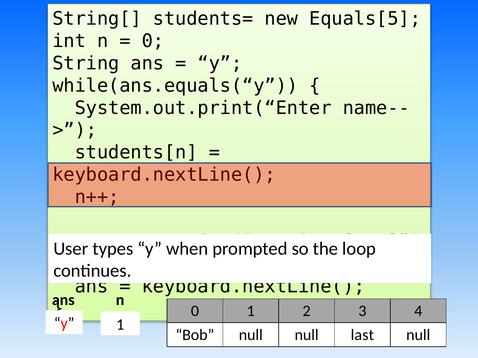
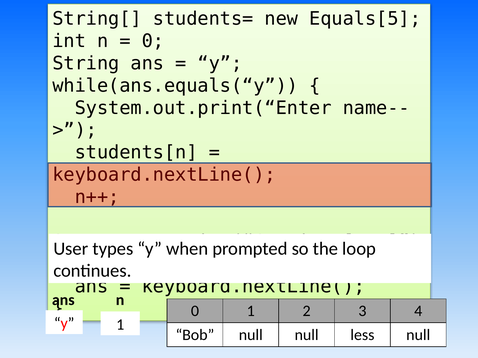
last: last -> less (362, 335)
